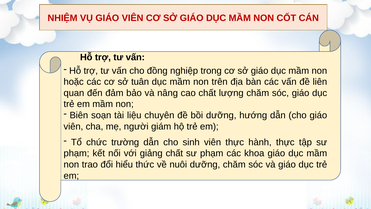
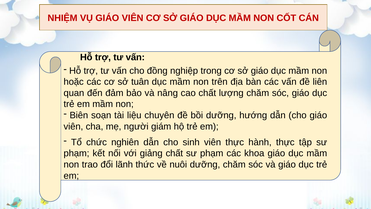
trường: trường -> nghiên (125, 142)
hiểu: hiểu -> lãnh (124, 164)
